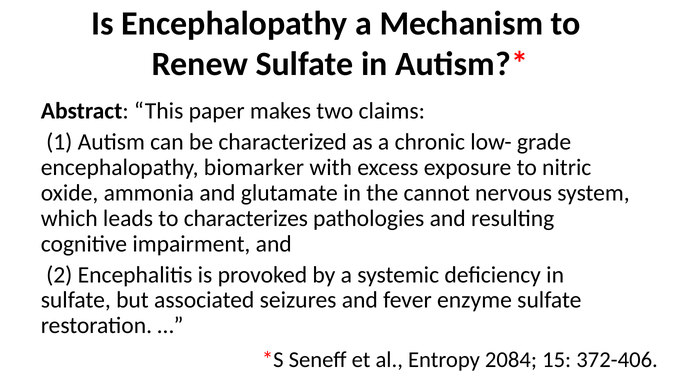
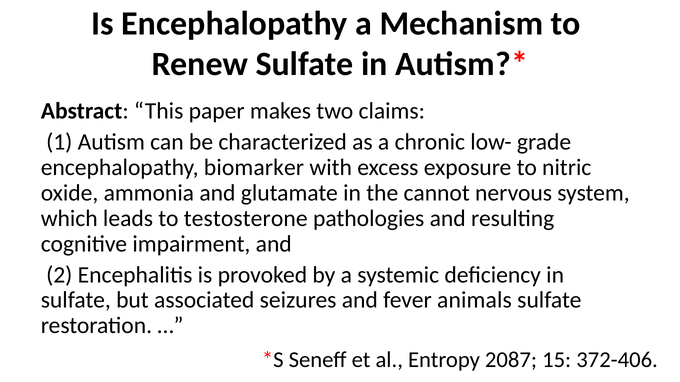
characterizes: characterizes -> testosterone (246, 219)
enzyme: enzyme -> animals (474, 301)
2084: 2084 -> 2087 (511, 360)
